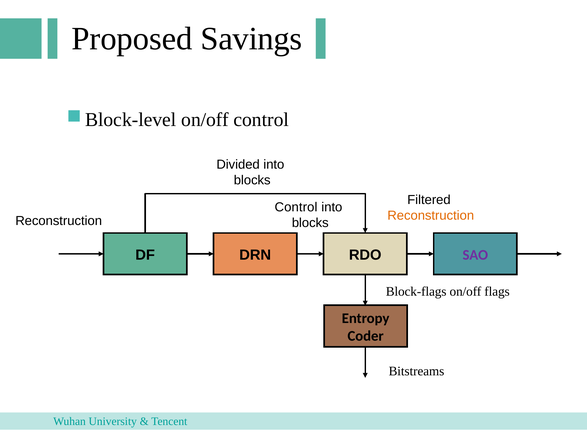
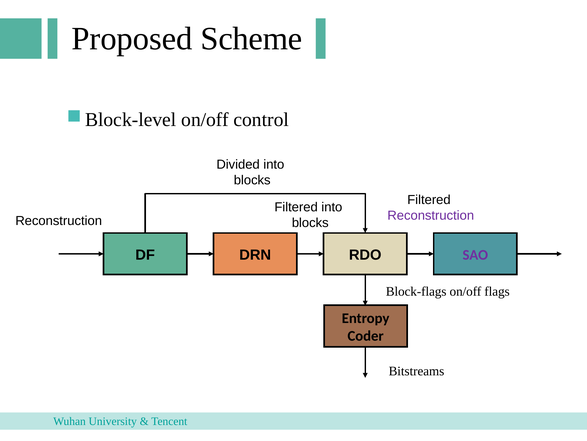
Savings: Savings -> Scheme (251, 39)
Control: Control -> Filtered (296, 207)
Reconstruction colour: orange -> purple (431, 215)
